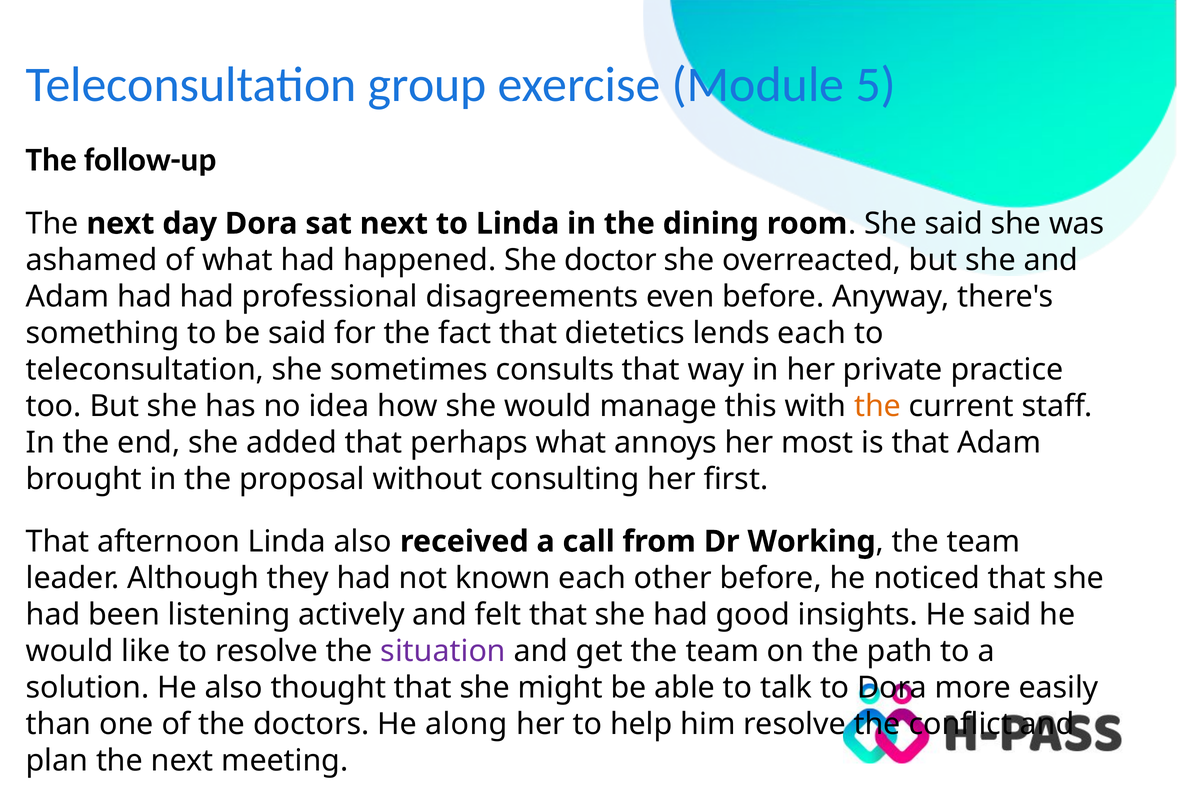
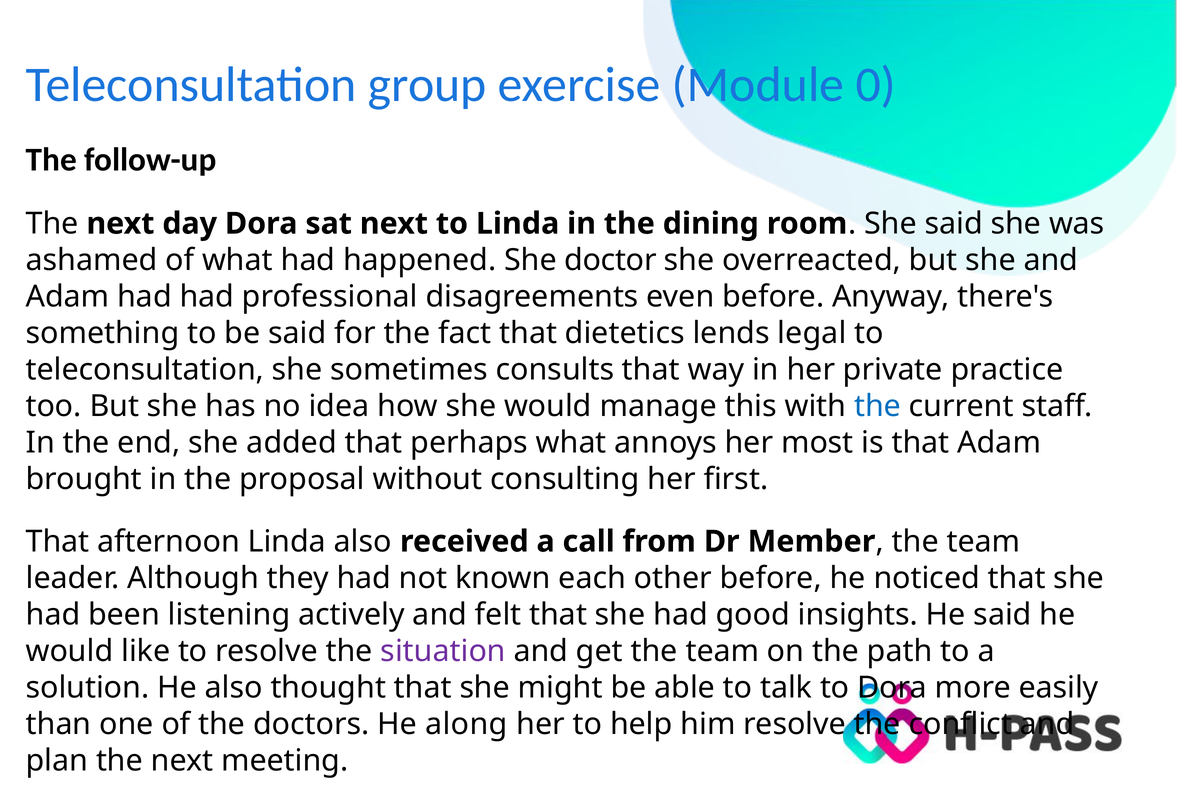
5: 5 -> 0 (876, 85)
lends each: each -> legal (812, 333)
the colour: orange -> blue (878, 406)
Working: Working -> Member (811, 542)
